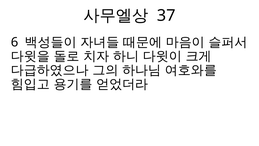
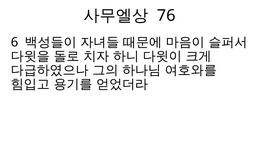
37: 37 -> 76 (166, 16)
